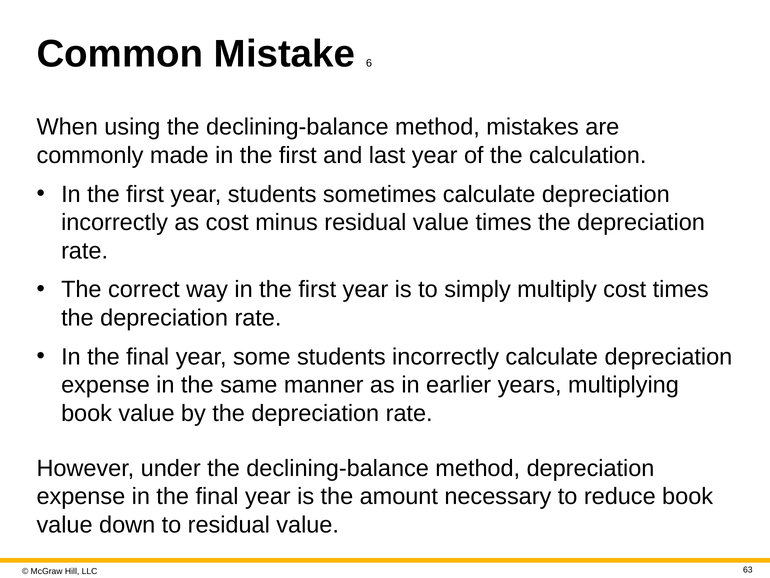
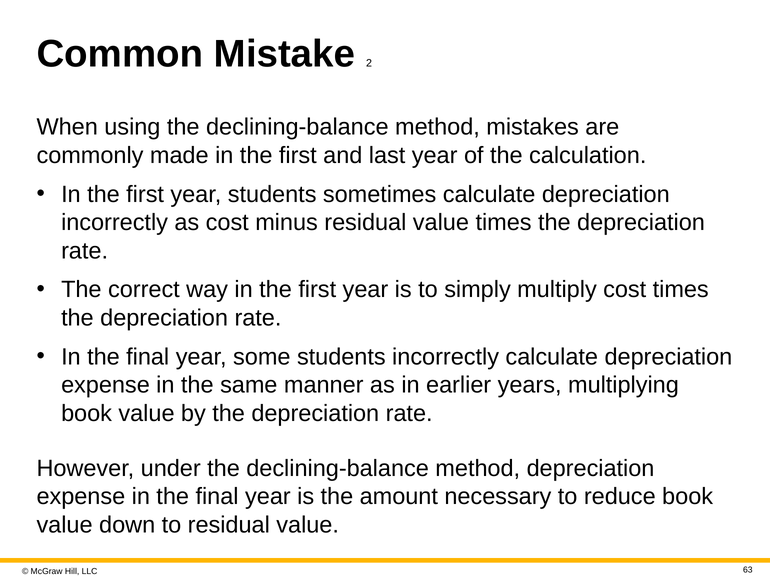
6: 6 -> 2 (369, 63)
